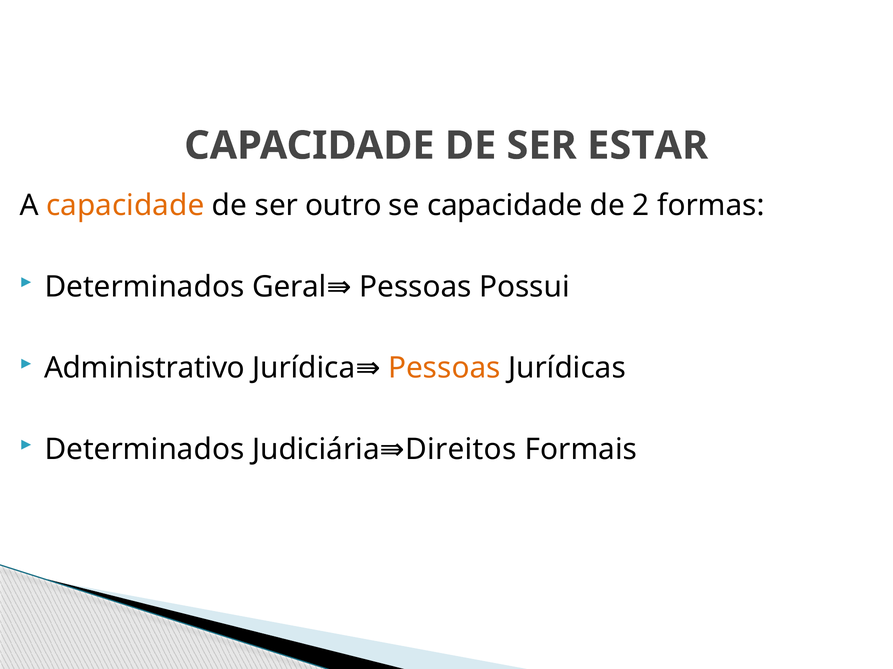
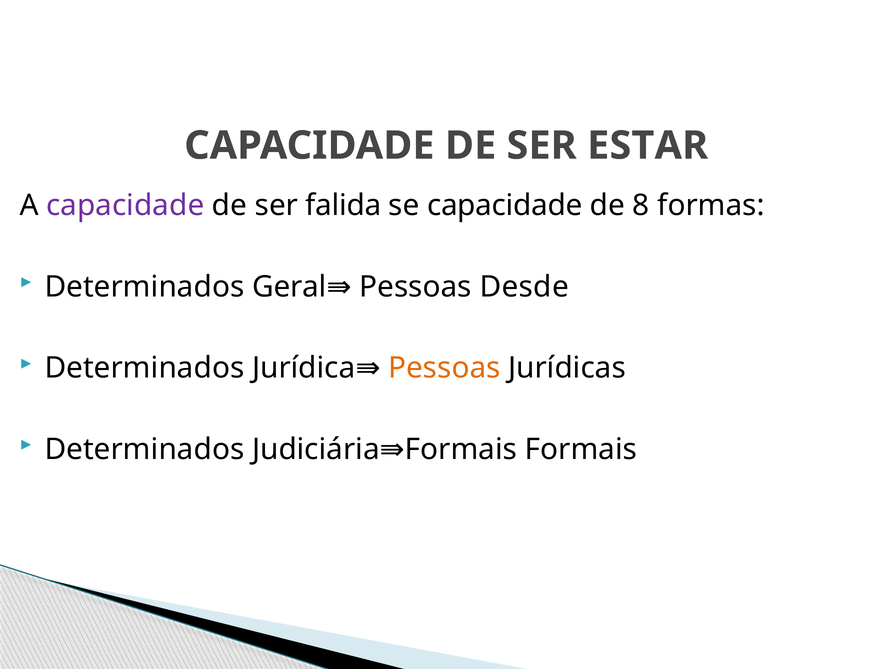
capacidade colour: orange -> purple (125, 206)
outro: outro -> falida (343, 206)
2: 2 -> 8 (641, 206)
Possui: Possui -> Desde (524, 287)
Administrativo: Administrativo -> Determinados (144, 368)
Direitos: Direitos -> Formais (461, 450)
